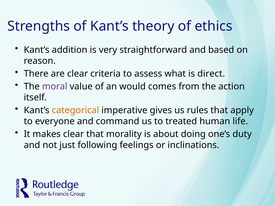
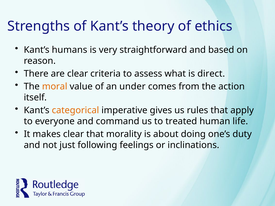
addition: addition -> humans (70, 50)
moral colour: purple -> orange (55, 87)
would: would -> under (132, 87)
